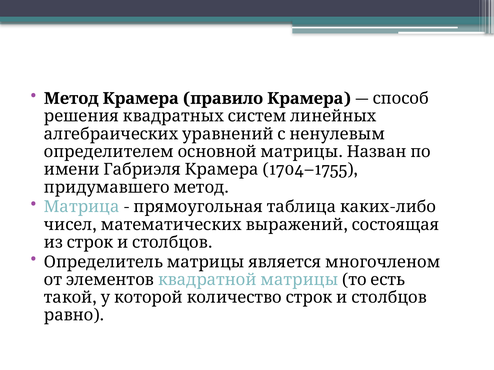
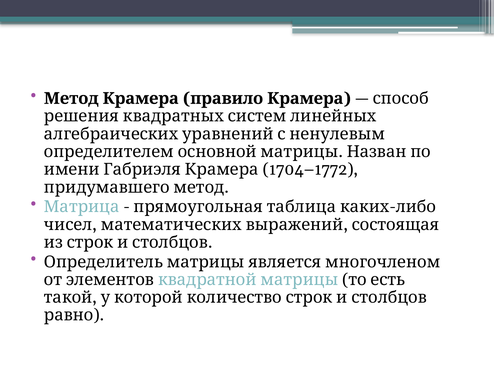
1704–1755: 1704–1755 -> 1704–1772 (310, 170)
